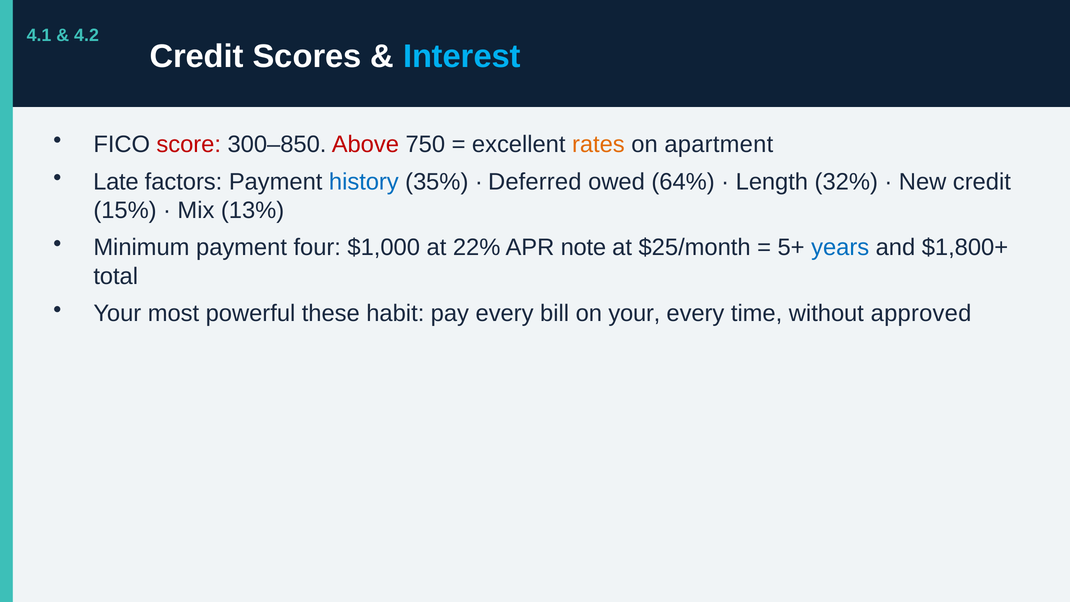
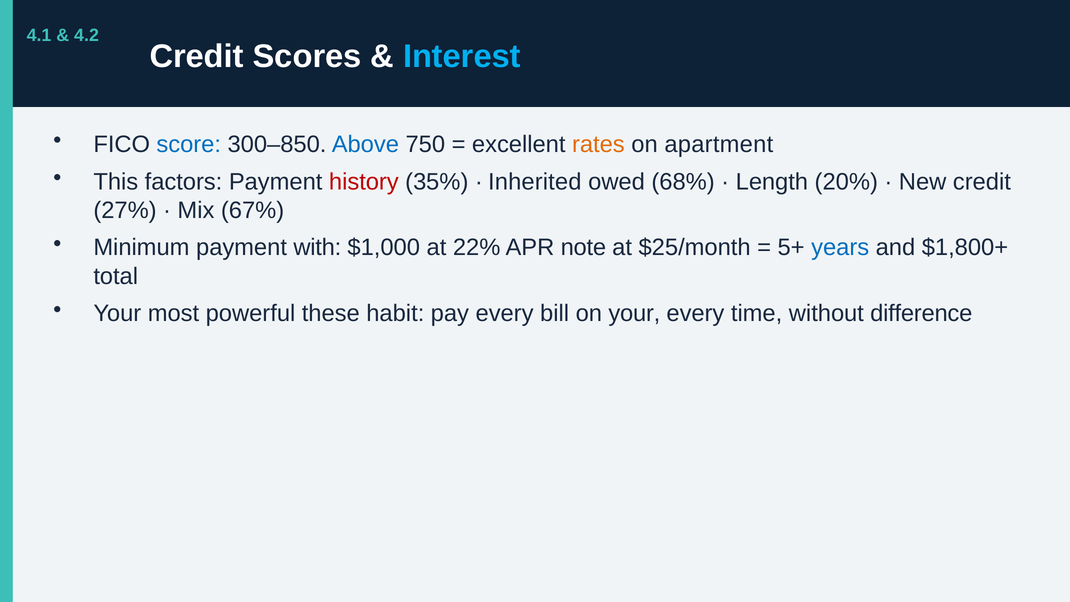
score colour: red -> blue (189, 144)
Above colour: red -> blue (365, 144)
Late: Late -> This (116, 182)
history colour: blue -> red (364, 182)
Deferred: Deferred -> Inherited (535, 182)
64%: 64% -> 68% (683, 182)
32%: 32% -> 20% (846, 182)
15%: 15% -> 27% (125, 210)
13%: 13% -> 67% (253, 210)
four: four -> with (317, 248)
approved: approved -> difference (921, 314)
